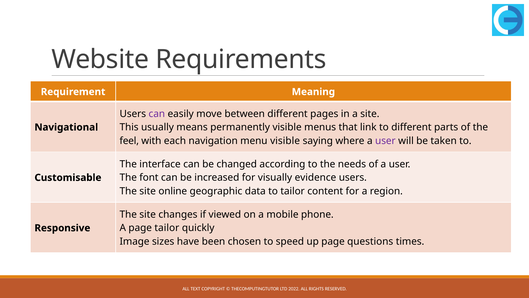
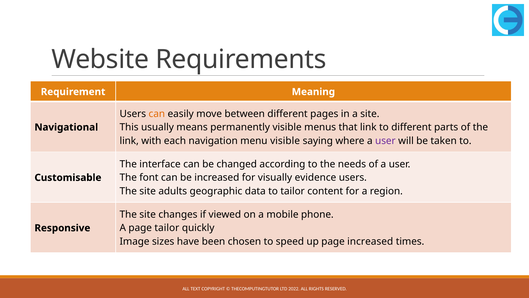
can colour: purple -> orange (157, 114)
feel: feel -> link (129, 141)
online: online -> adults (173, 191)
page questions: questions -> increased (370, 241)
